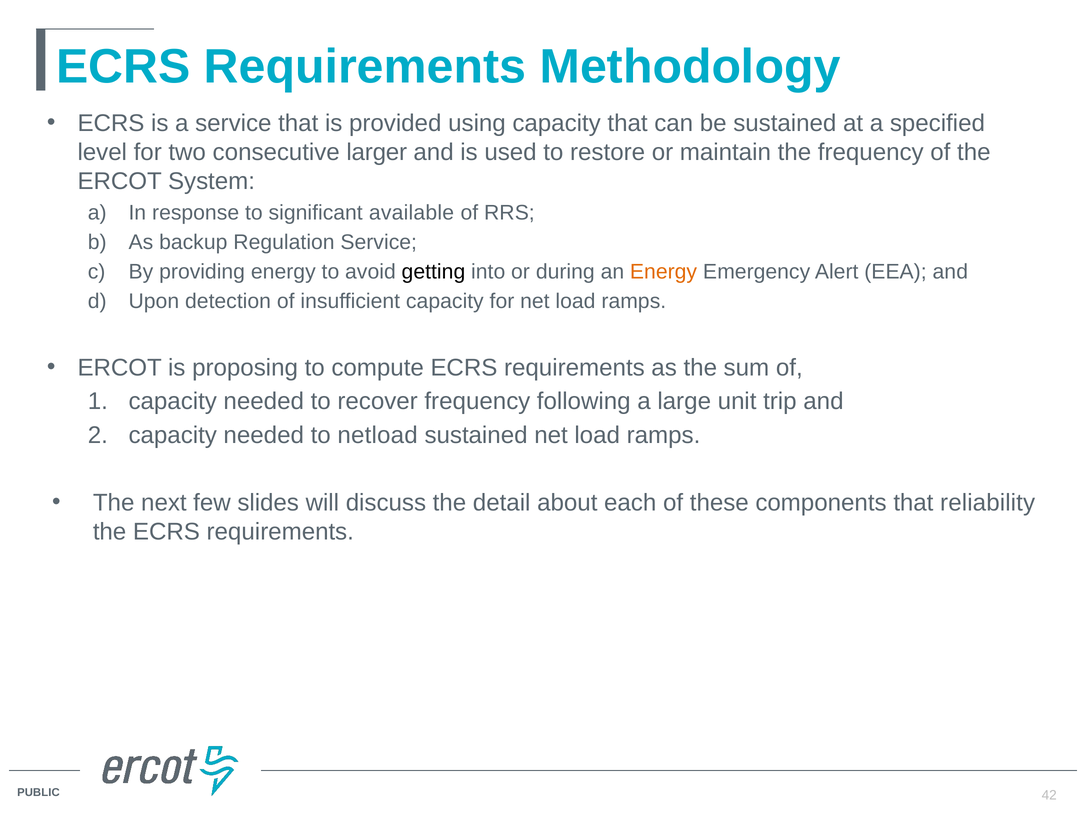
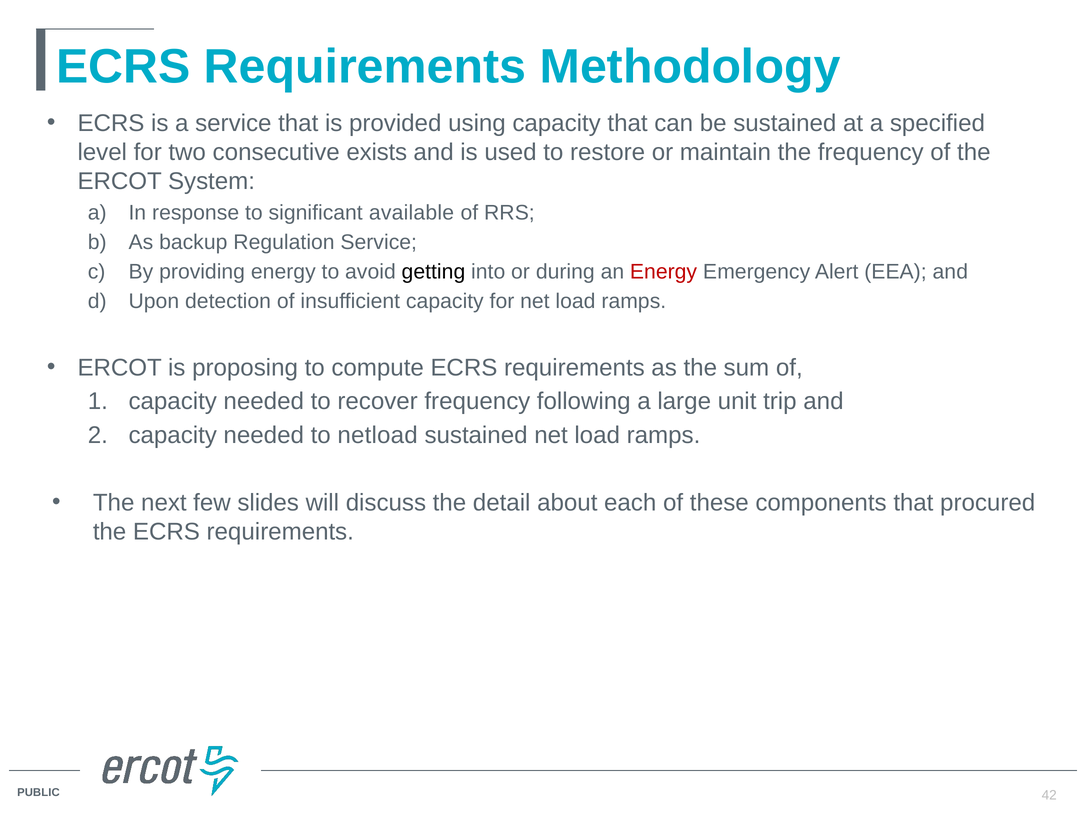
larger: larger -> exists (377, 152)
Energy colour: orange -> red (664, 272)
reliability: reliability -> procured (988, 503)
